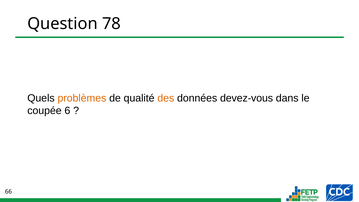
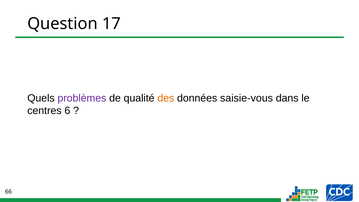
78: 78 -> 17 (111, 24)
problèmes colour: orange -> purple (82, 98)
devez-vous: devez-vous -> saisie-vous (247, 98)
coupée: coupée -> centres (44, 111)
